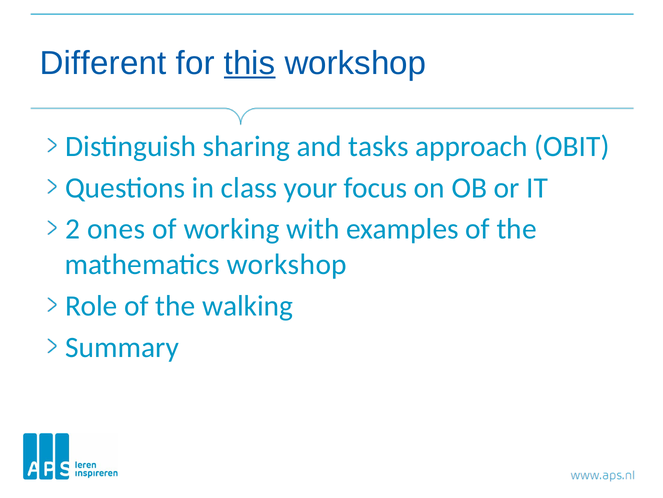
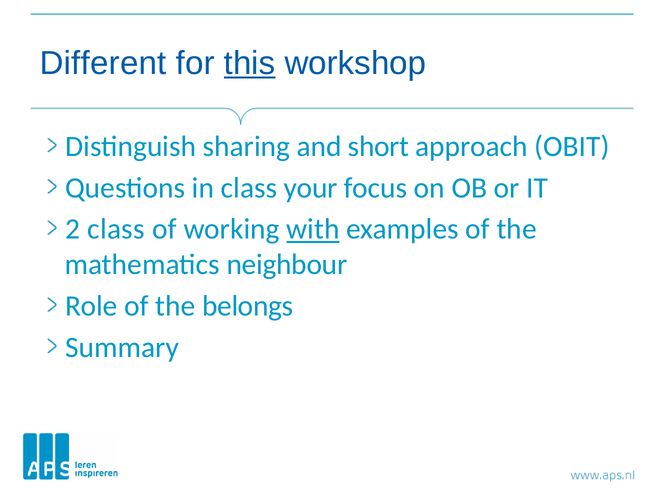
tasks: tasks -> short (379, 146)
2 ones: ones -> class (116, 229)
with underline: none -> present (313, 229)
mathematics workshop: workshop -> neighbour (287, 264)
walking: walking -> belongs (248, 306)
